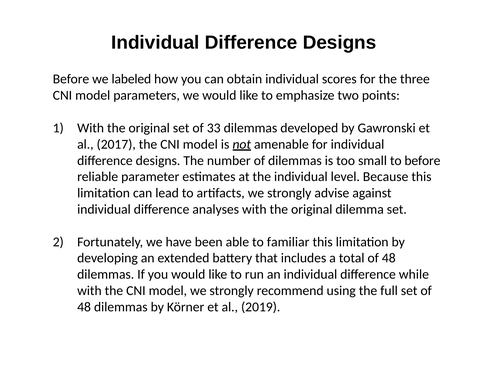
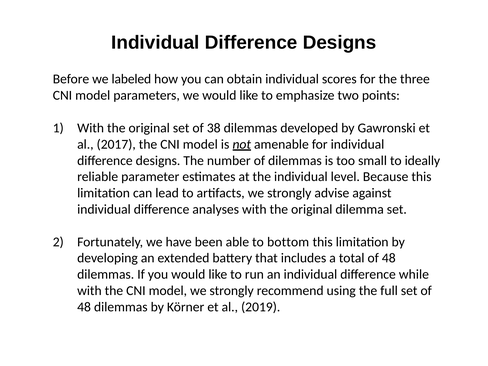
33: 33 -> 38 (214, 128)
to before: before -> ideally (422, 161)
familiar: familiar -> bottom (288, 242)
